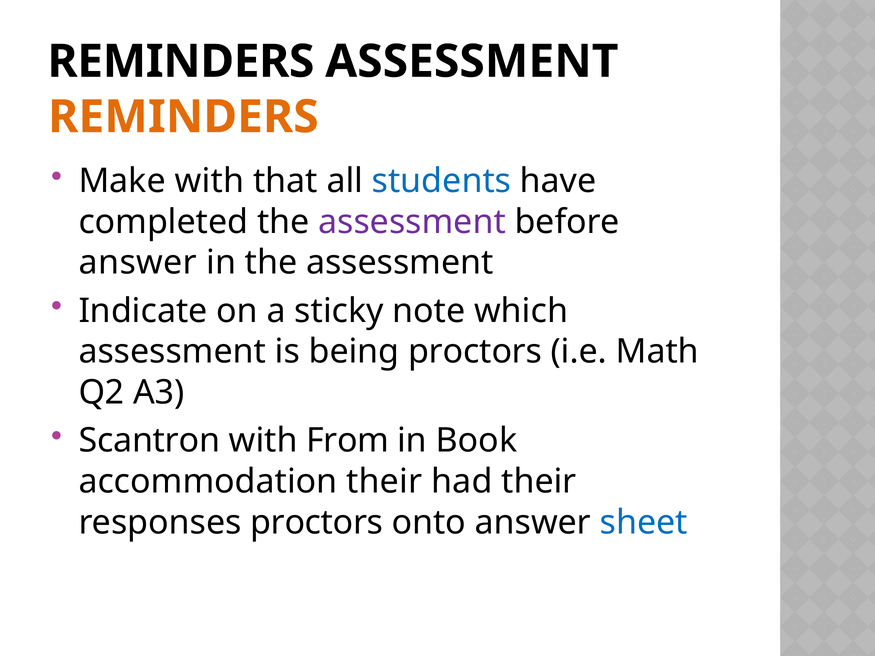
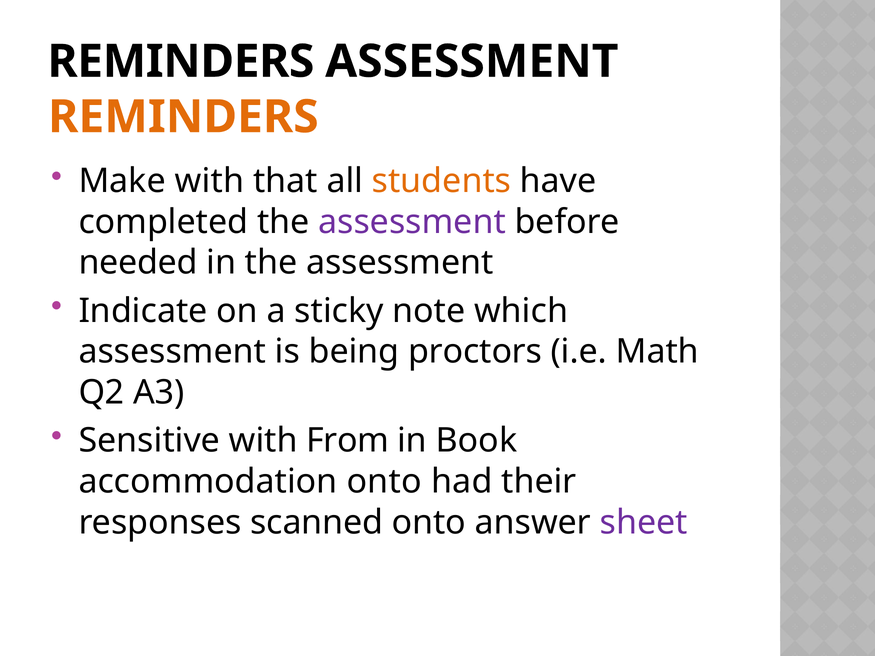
students colour: blue -> orange (441, 181)
answer: answer -> needed (138, 263)
Scantron: Scantron -> Sensitive (149, 441)
accommodation their: their -> onto (384, 482)
responses proctors: proctors -> scanned (317, 523)
sheet colour: blue -> purple (644, 523)
